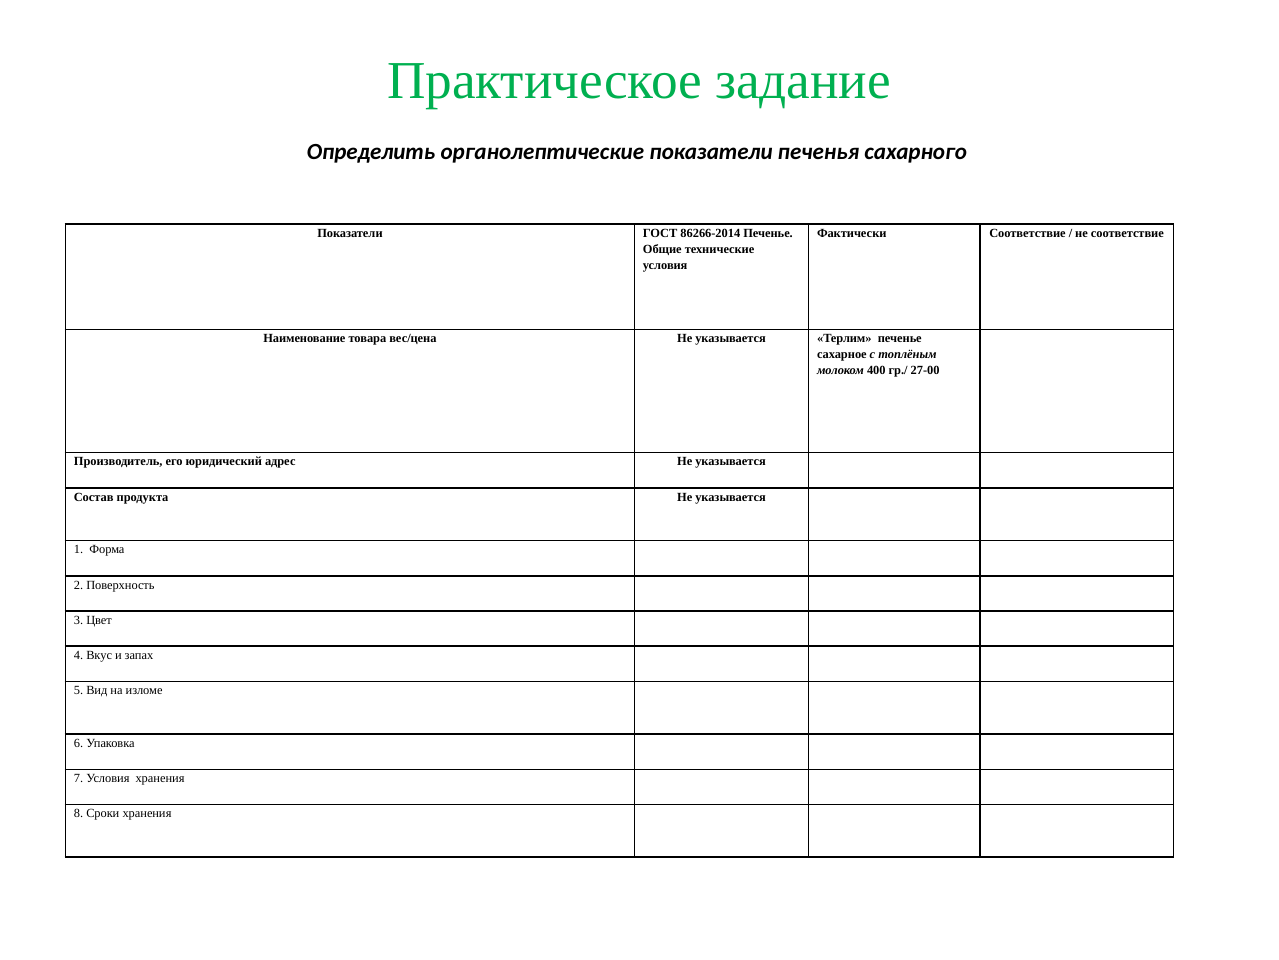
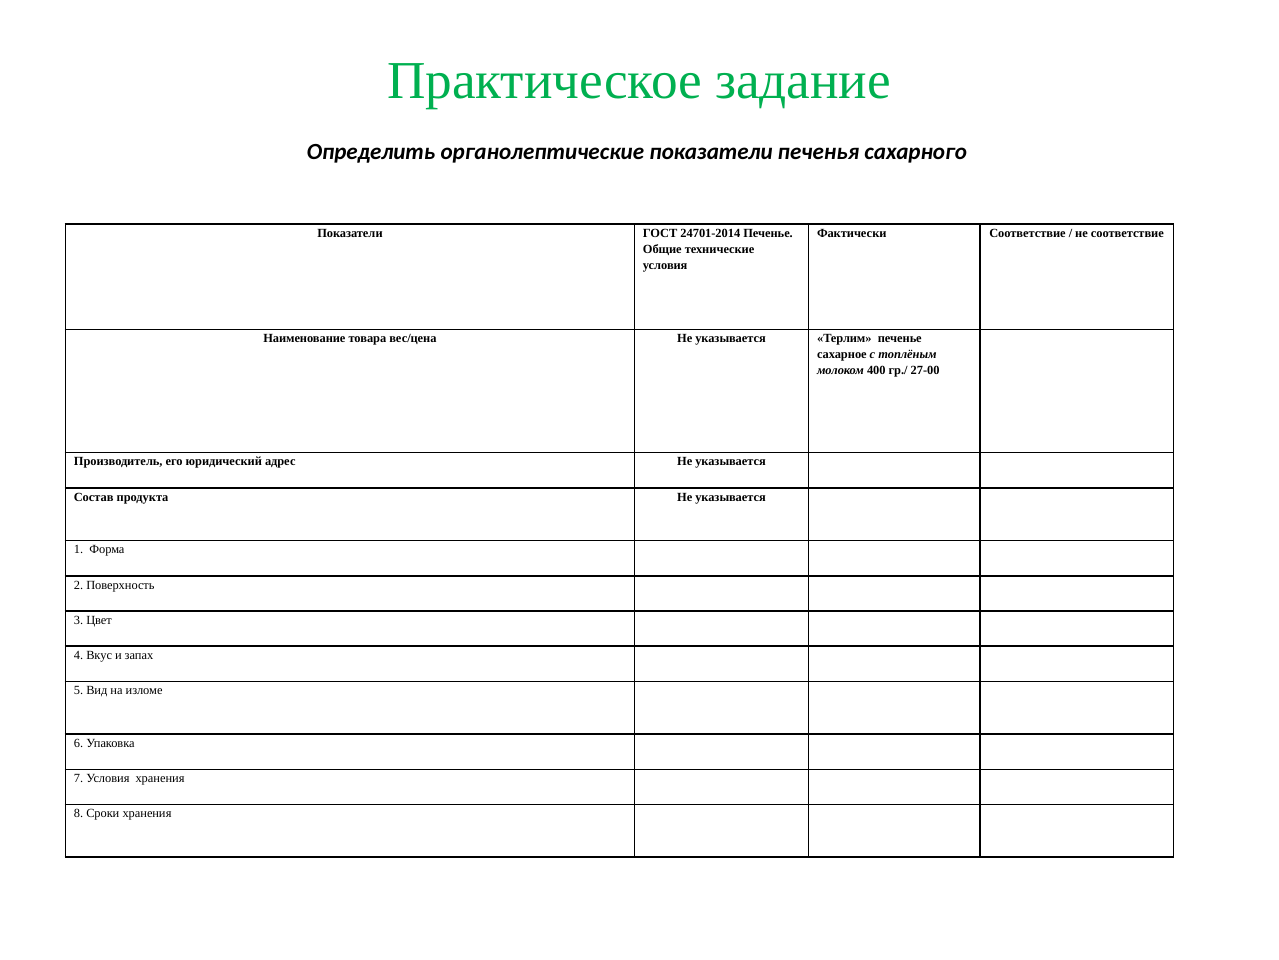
86266-2014: 86266-2014 -> 24701-2014 (710, 233)
